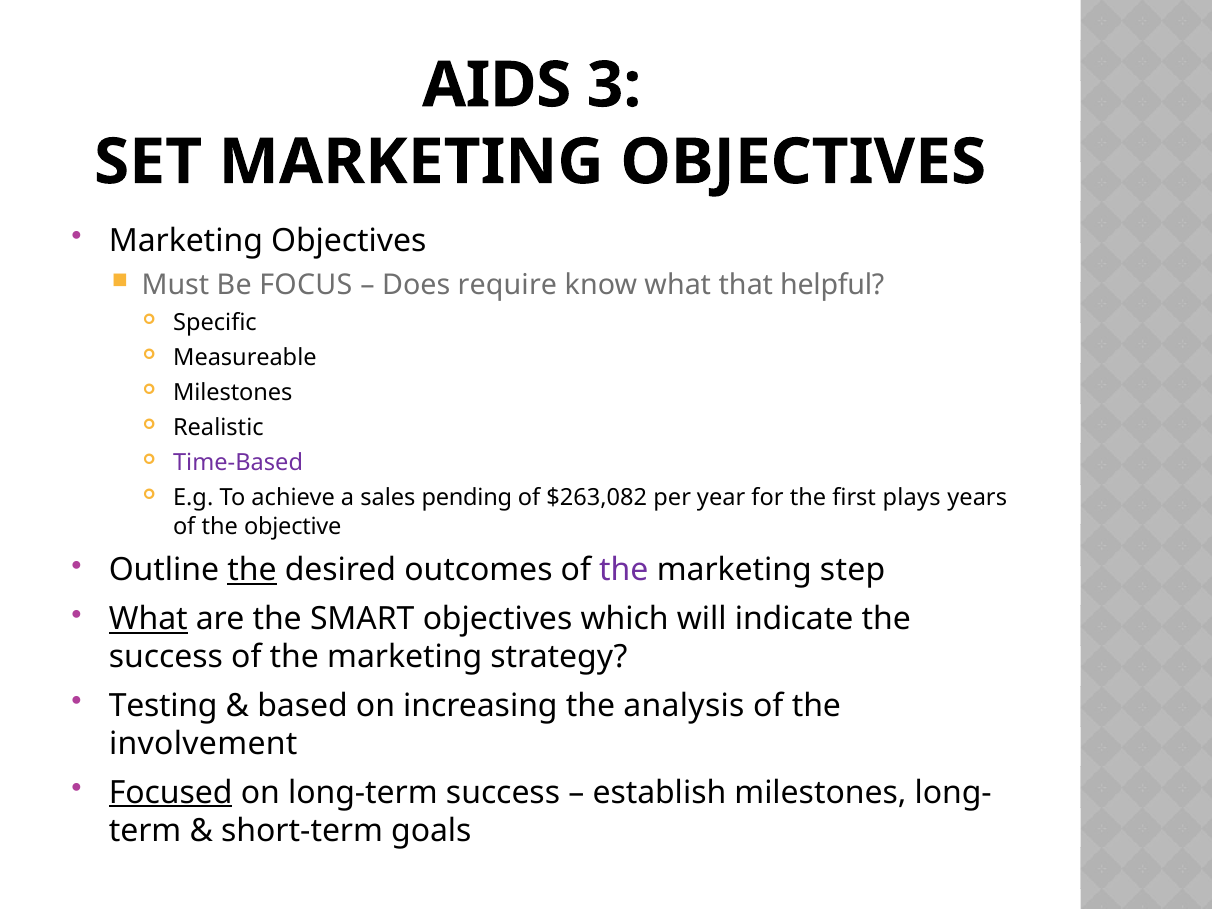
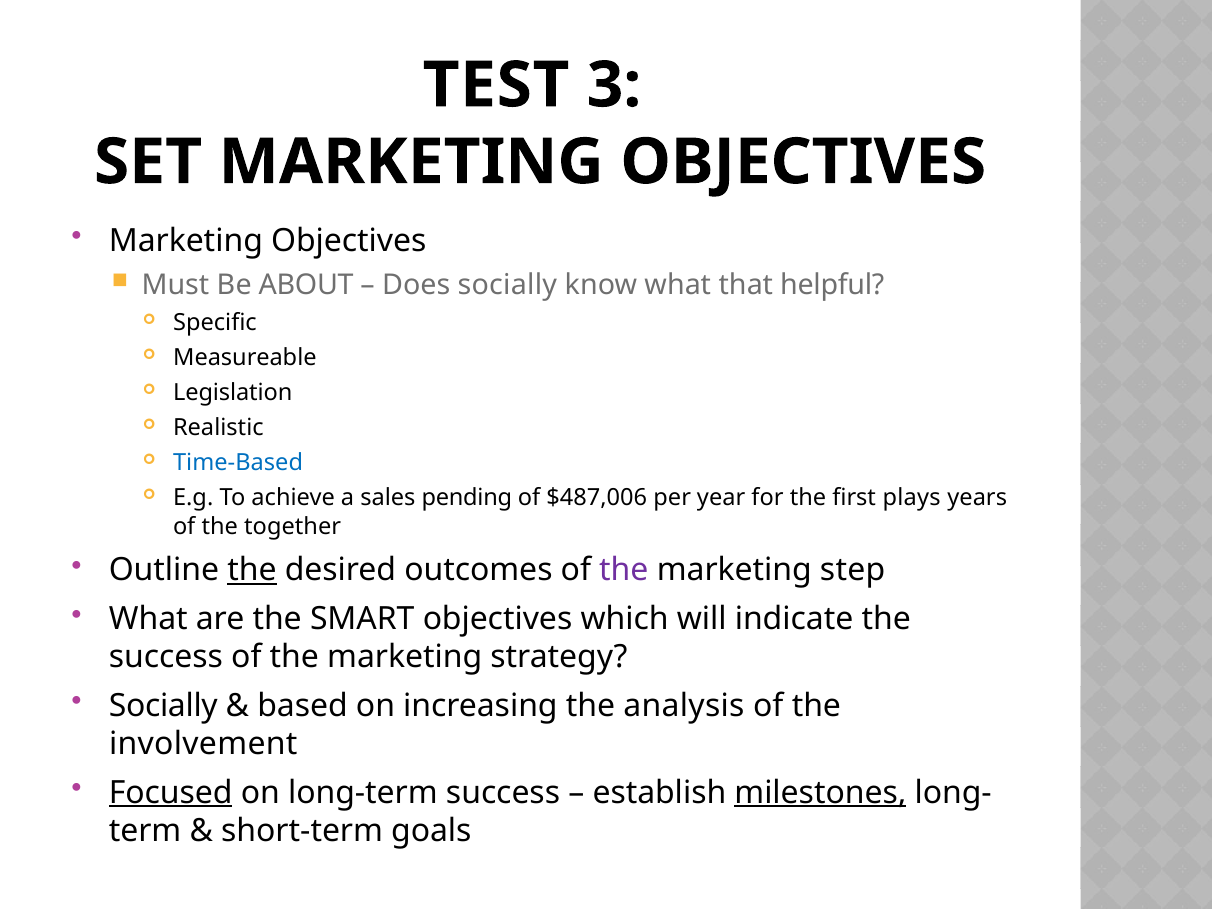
AIDS: AIDS -> TEST (496, 85)
FOCUS: FOCUS -> ABOUT (306, 285)
Does require: require -> socially (507, 285)
Milestones: Milestones -> Legislation (233, 393)
Time-Based colour: purple -> blue (238, 463)
$263,082: $263,082 -> $487,006 (597, 498)
objective: objective -> together (293, 526)
What underline: present -> none (148, 619)
Testing: Testing -> Socially (163, 706)
milestones underline: none -> present (820, 793)
